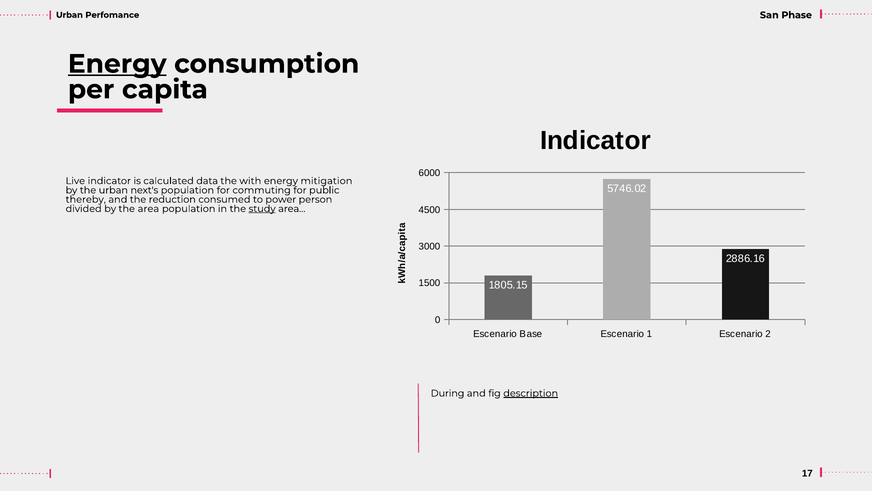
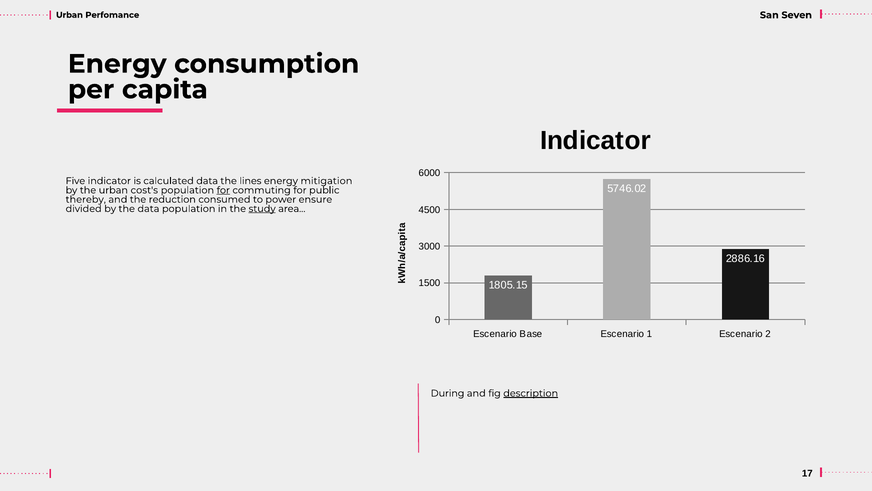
Phase: Phase -> Seven (797, 15)
Energy underline: present -> none (117, 64)
Live: Live -> Five (75, 181)
with: with -> lines (250, 181)
next's: next's -> cost's (144, 190)
for underline: none -> present (223, 190)
person: person -> ensure (315, 199)
the area: area -> data (148, 209)
